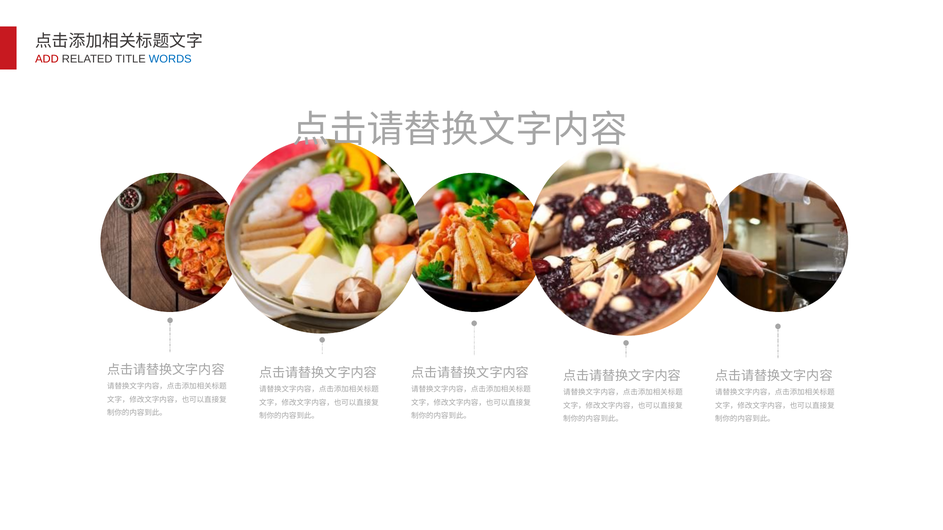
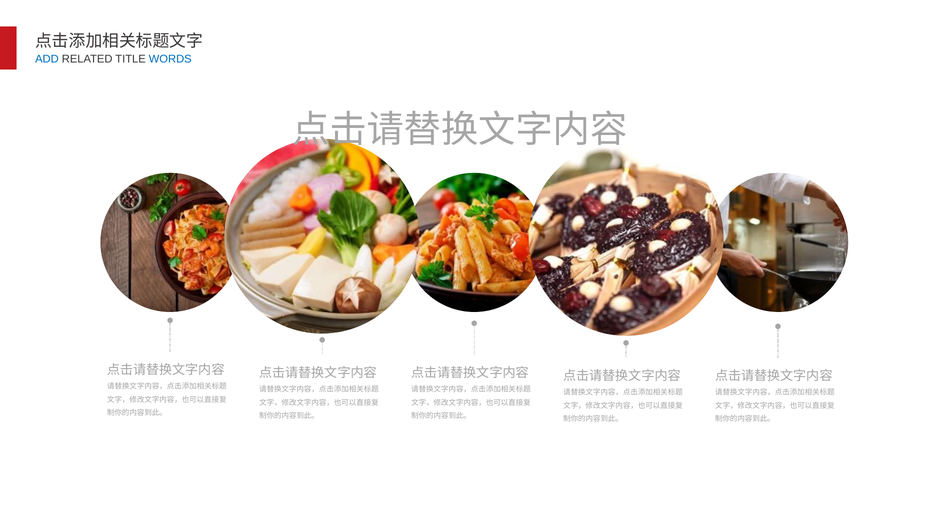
ADD colour: red -> blue (47, 59)
